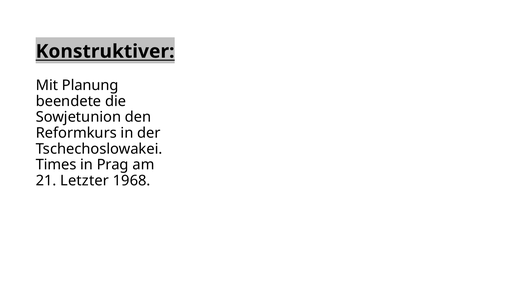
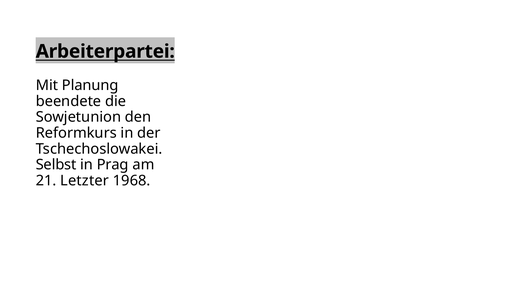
Konstruktiver: Konstruktiver -> Arbeiterpartei (105, 52)
Times: Times -> Selbst (56, 165)
